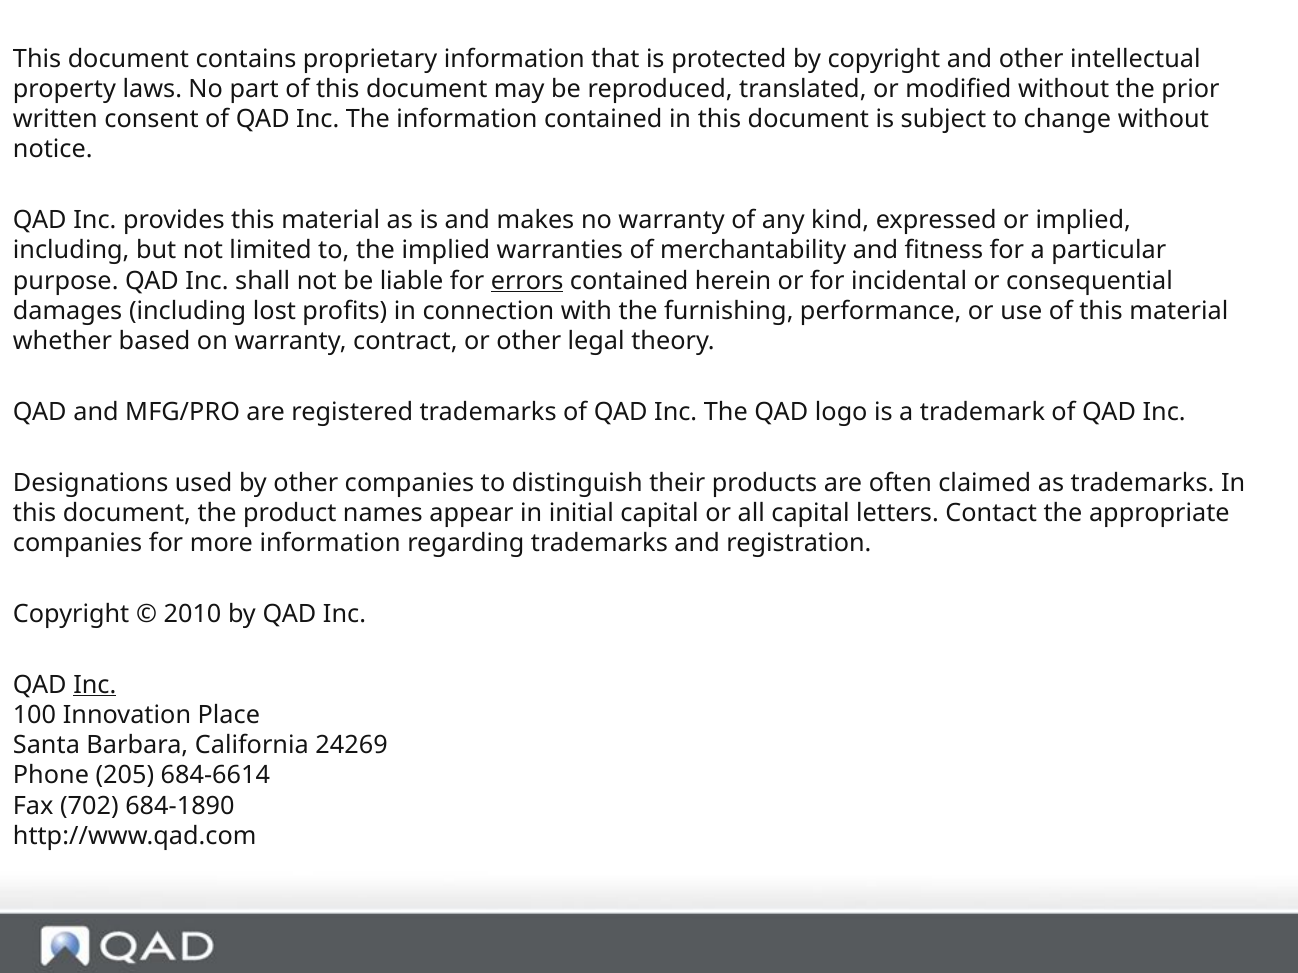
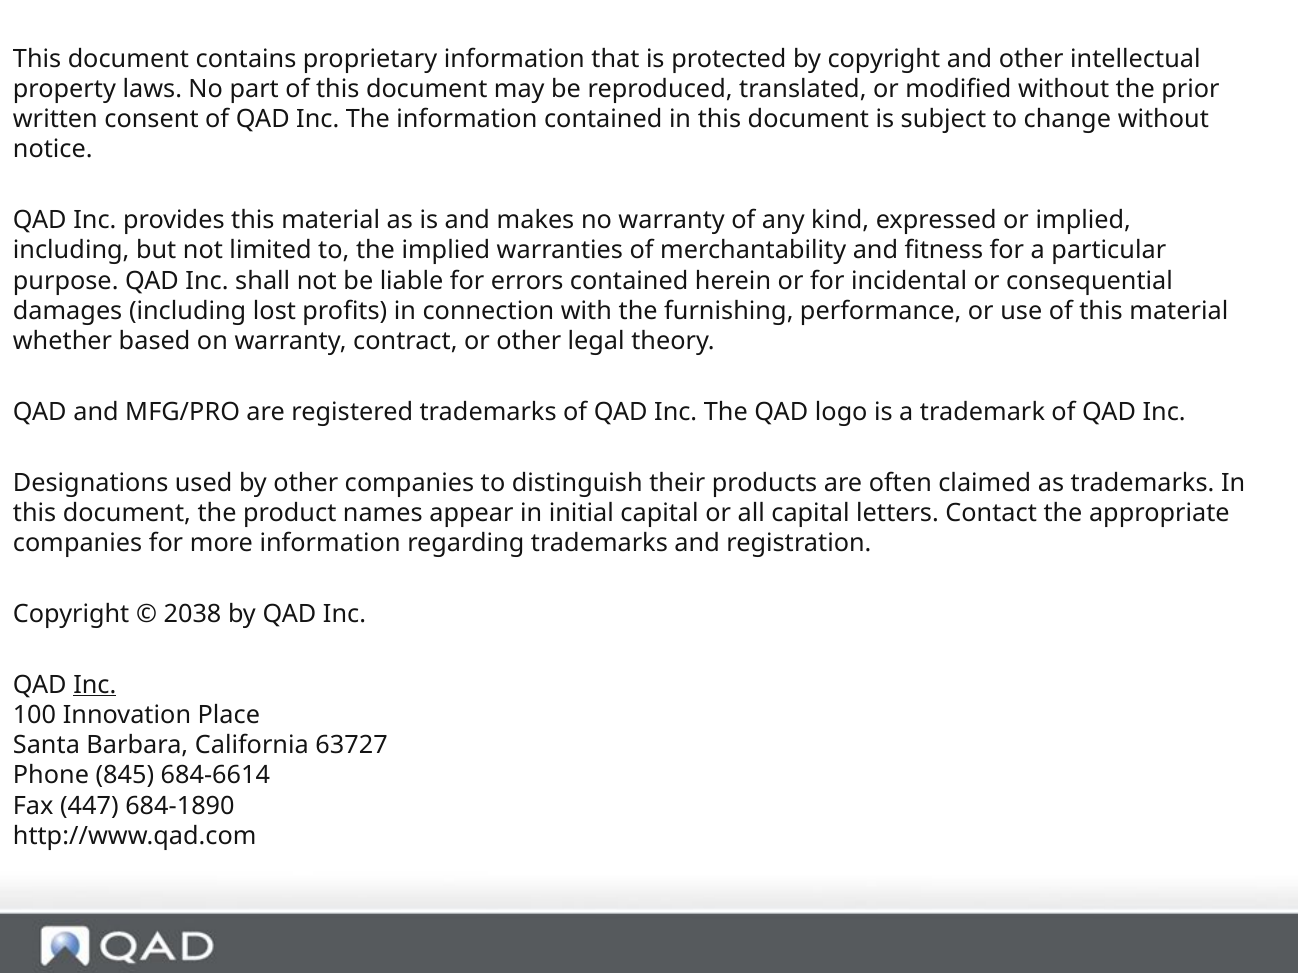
errors underline: present -> none (527, 281)
2010: 2010 -> 2038 (193, 614)
24269: 24269 -> 63727 (352, 746)
205: 205 -> 845 (125, 776)
702: 702 -> 447 (89, 806)
